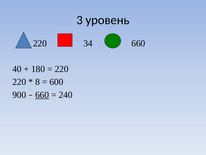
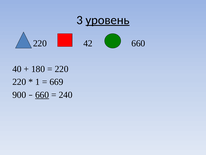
уровень underline: none -> present (108, 20)
34: 34 -> 42 (88, 43)
8: 8 -> 1 (38, 82)
600: 600 -> 669 (56, 82)
